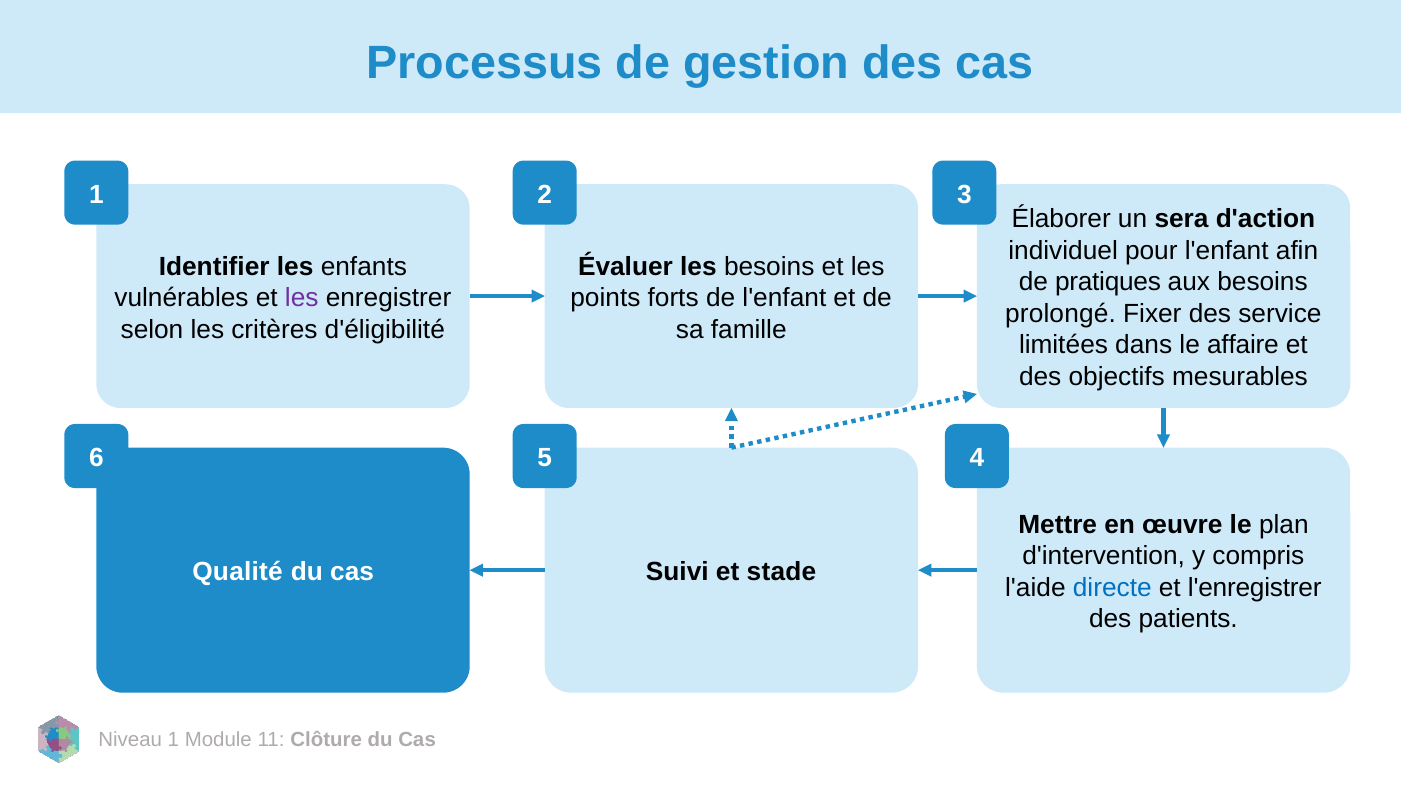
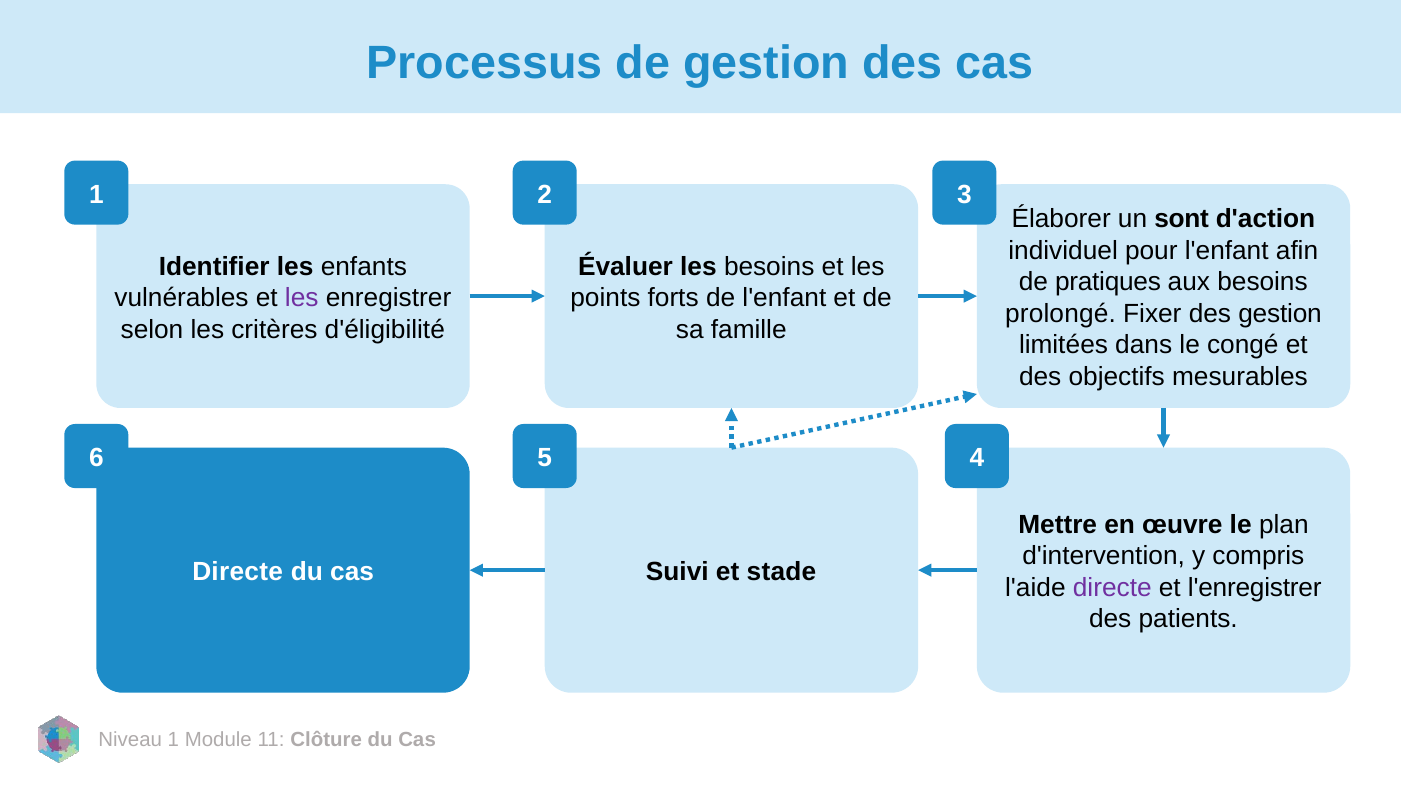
sera: sera -> sont (1182, 219)
des service: service -> gestion (1280, 314)
affaire: affaire -> congé (1243, 345)
Qualité: Qualité -> Directe (238, 572)
directe colour: blue -> purple (1112, 588)
